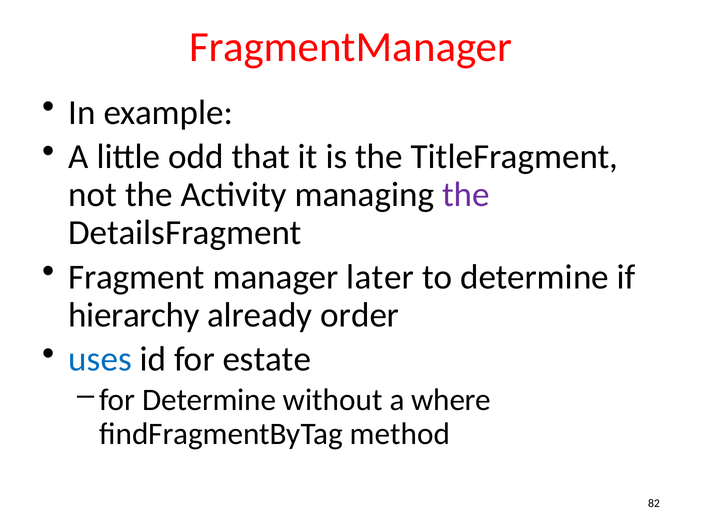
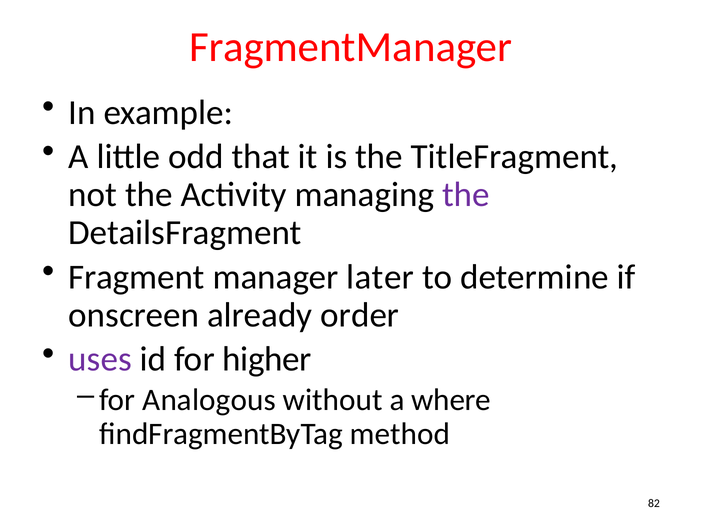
hierarchy: hierarchy -> onscreen (134, 315)
uses colour: blue -> purple (100, 359)
estate: estate -> higher (267, 359)
for Determine: Determine -> Analogous (209, 400)
